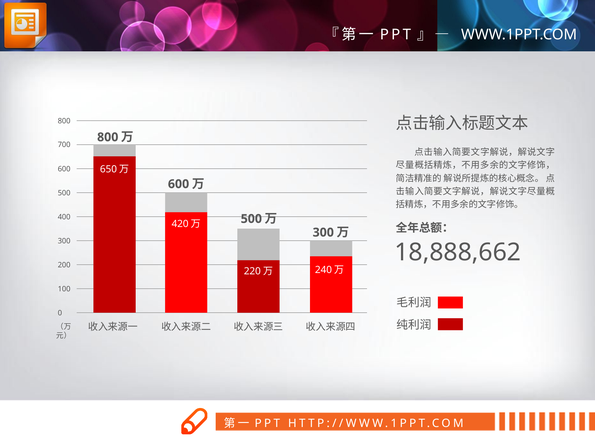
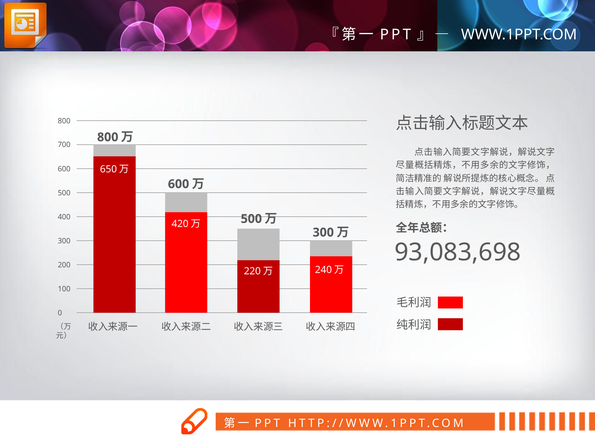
18,888,662: 18,888,662 -> 93,083,698 (458, 252)
